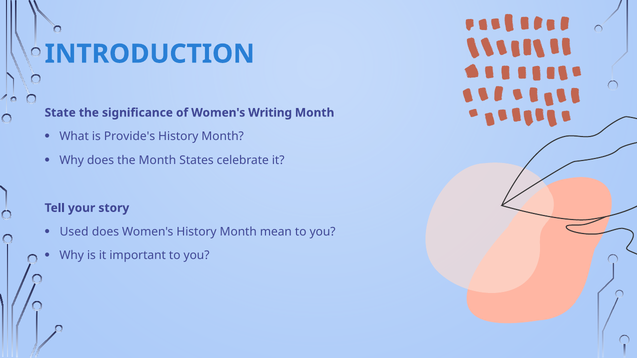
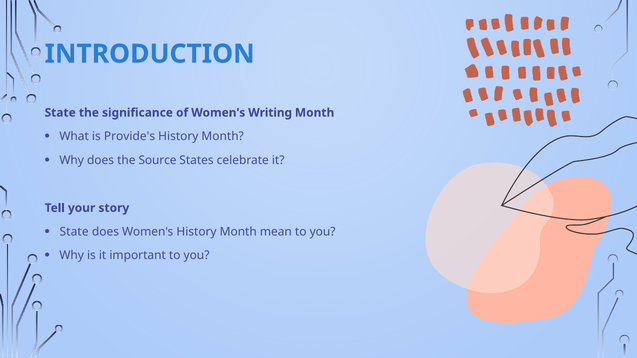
the Month: Month -> Source (158, 160)
Used: Used -> State (74, 232)
